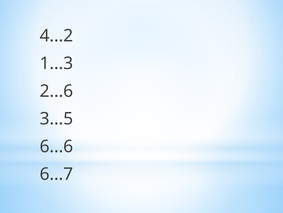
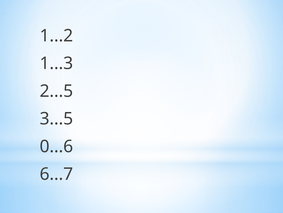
4...2: 4...2 -> 1...2 (56, 36)
2...6: 2...6 -> 2...5 (56, 91)
6...6: 6...6 -> 0...6 (56, 146)
